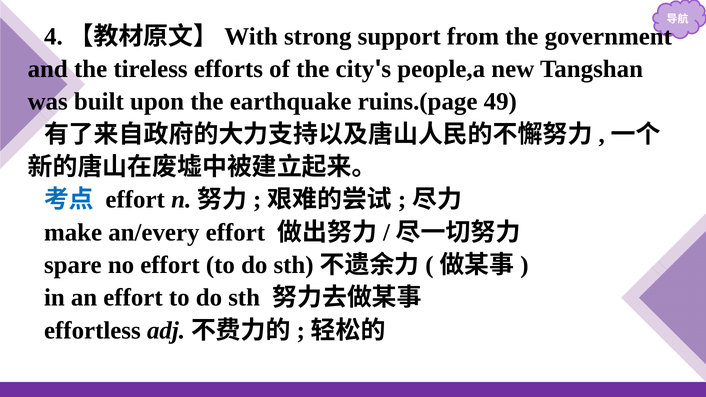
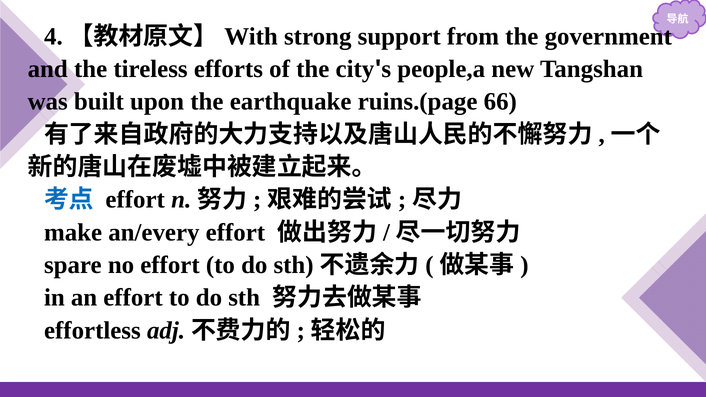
49: 49 -> 66 (500, 102)
